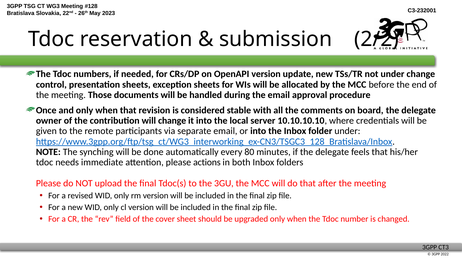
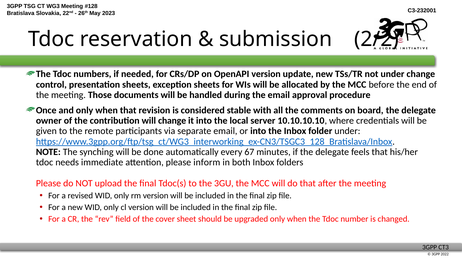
80: 80 -> 67 (249, 152)
actions: actions -> inform (207, 162)
